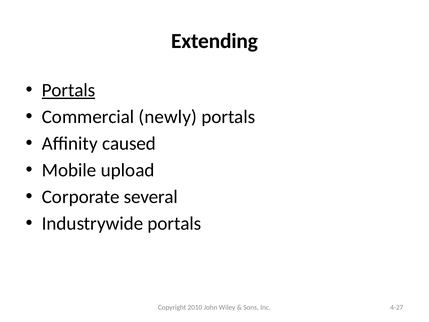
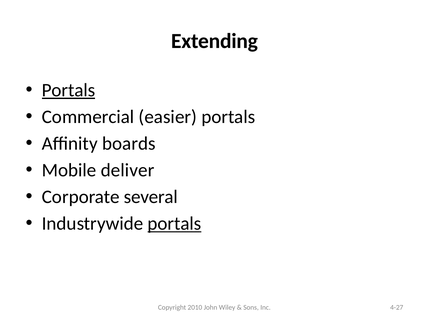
newly: newly -> easier (168, 117)
caused: caused -> boards (129, 143)
upload: upload -> deliver (128, 170)
portals underline: none -> present (174, 224)
